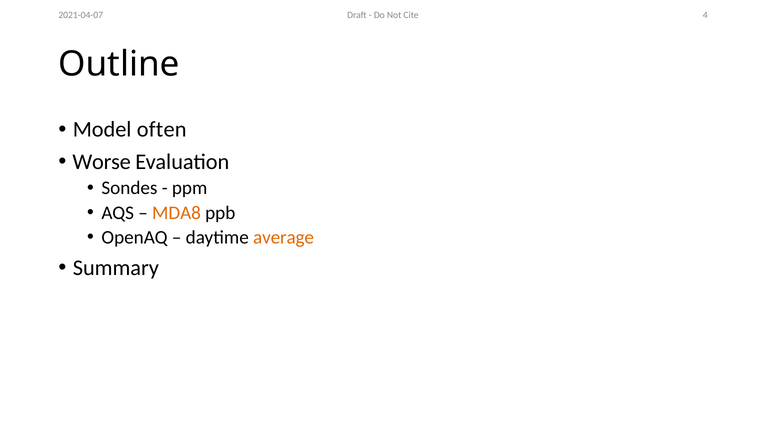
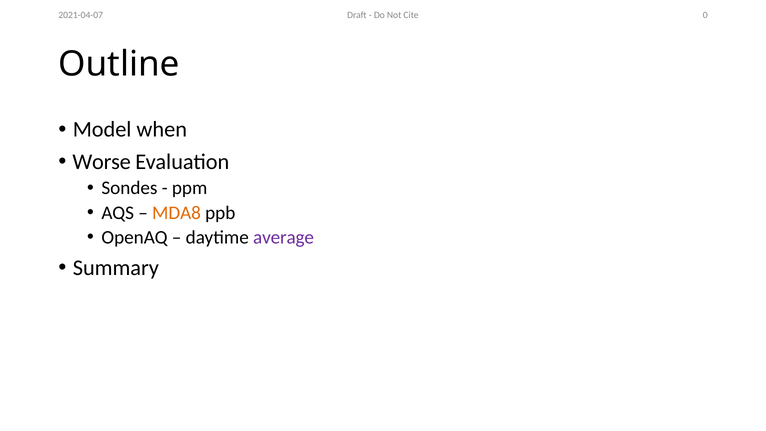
4: 4 -> 0 (705, 15)
often: often -> when (162, 130)
average colour: orange -> purple (284, 237)
